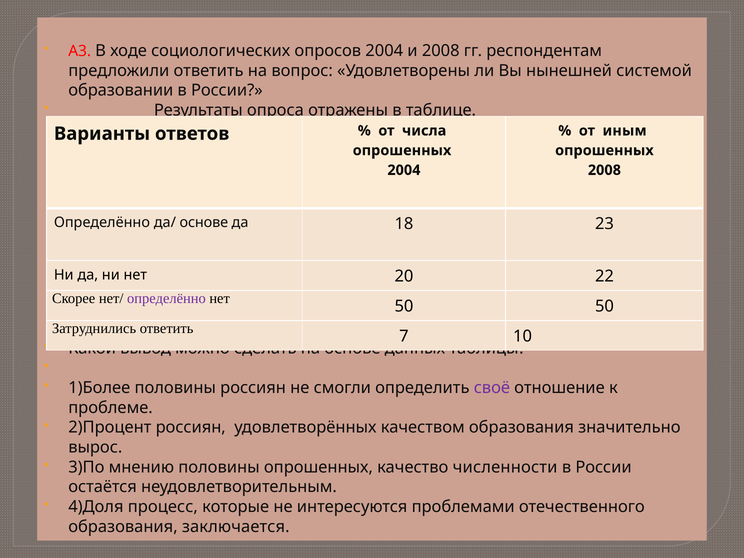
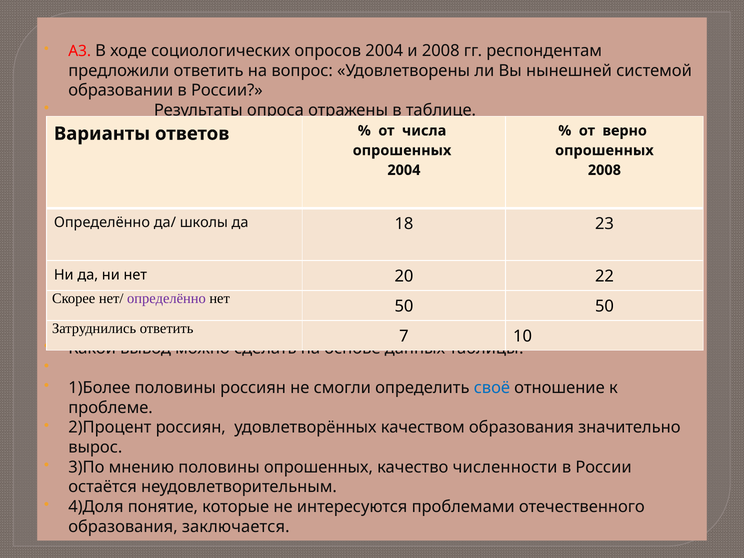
иным: иным -> верно (625, 131)
да/ основе: основе -> школы (204, 223)
своё colour: purple -> blue (492, 388)
процесс: процесс -> понятие (163, 507)
